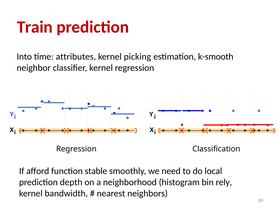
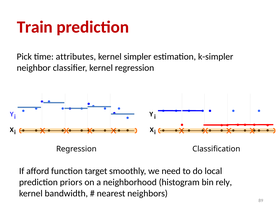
Into: Into -> Pick (24, 57)
picking: picking -> simpler (138, 57)
k-smooth: k-smooth -> k-simpler (216, 57)
stable: stable -> target (96, 171)
depth: depth -> priors (71, 182)
